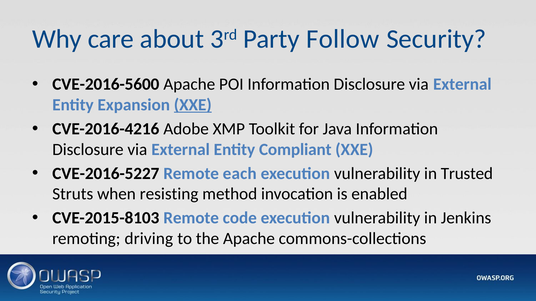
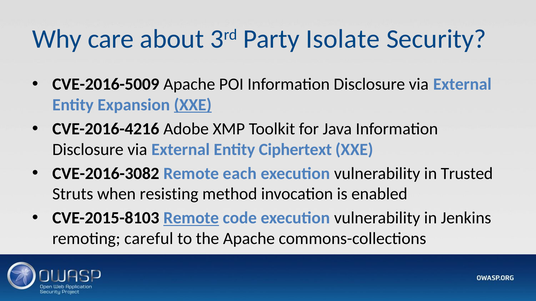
Follow: Follow -> Isolate (343, 39)
CVE-2016-5600: CVE-2016-5600 -> CVE-2016-5009 (106, 85)
Compliant: Compliant -> Ciphertext (295, 150)
CVE-2016-5227: CVE-2016-5227 -> CVE-2016-3082 (106, 174)
Remote underline: none -> present (191, 218)
driving: driving -> careful (149, 239)
